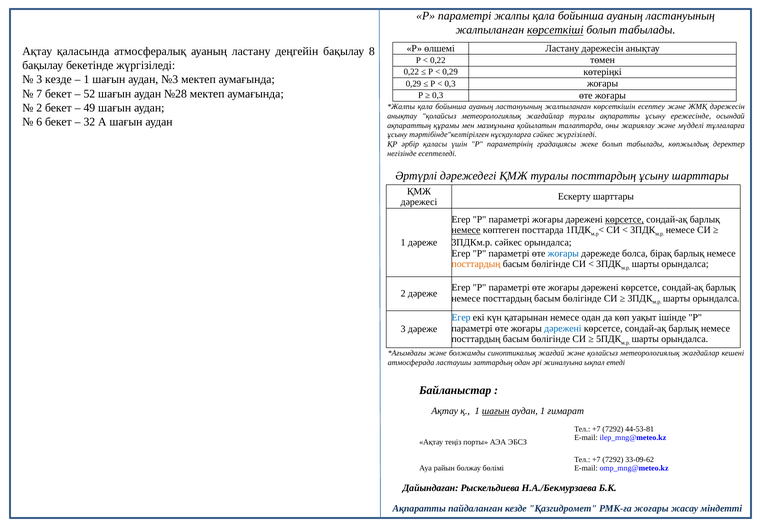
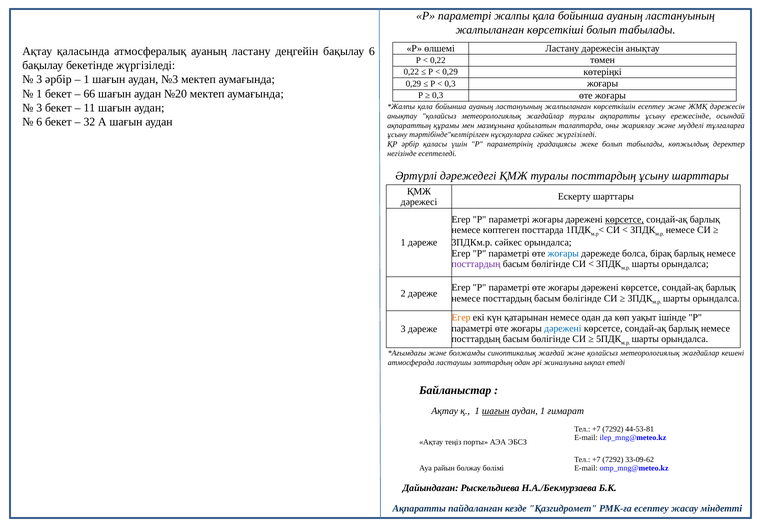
көрсеткіші underline: present -> none (555, 30)
бақылау 8: 8 -> 6 (372, 52)
3 кезде: кезде -> әрбір (58, 80)
7: 7 -> 1 (39, 94)
52: 52 -> 66 (89, 94)
№28: №28 -> №20 (176, 94)
2: 2 -> 3 (39, 108)
49: 49 -> 11 (89, 108)
немесе underline: present -> none (466, 230)
посттардың colour: orange -> purple (476, 264)
Егер colour: blue -> orange (461, 318)
РМК-ға жоғары: жоғары -> есептеу (651, 508)
